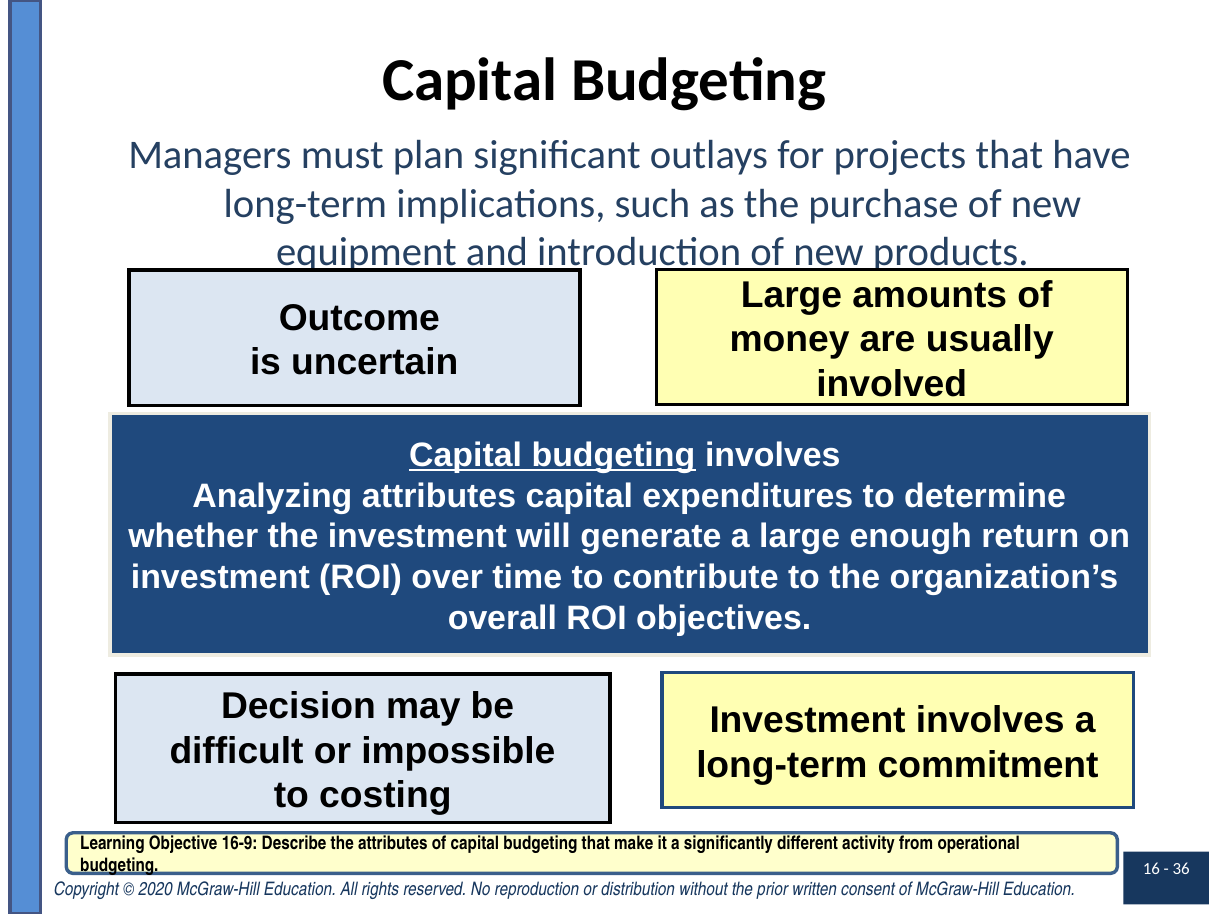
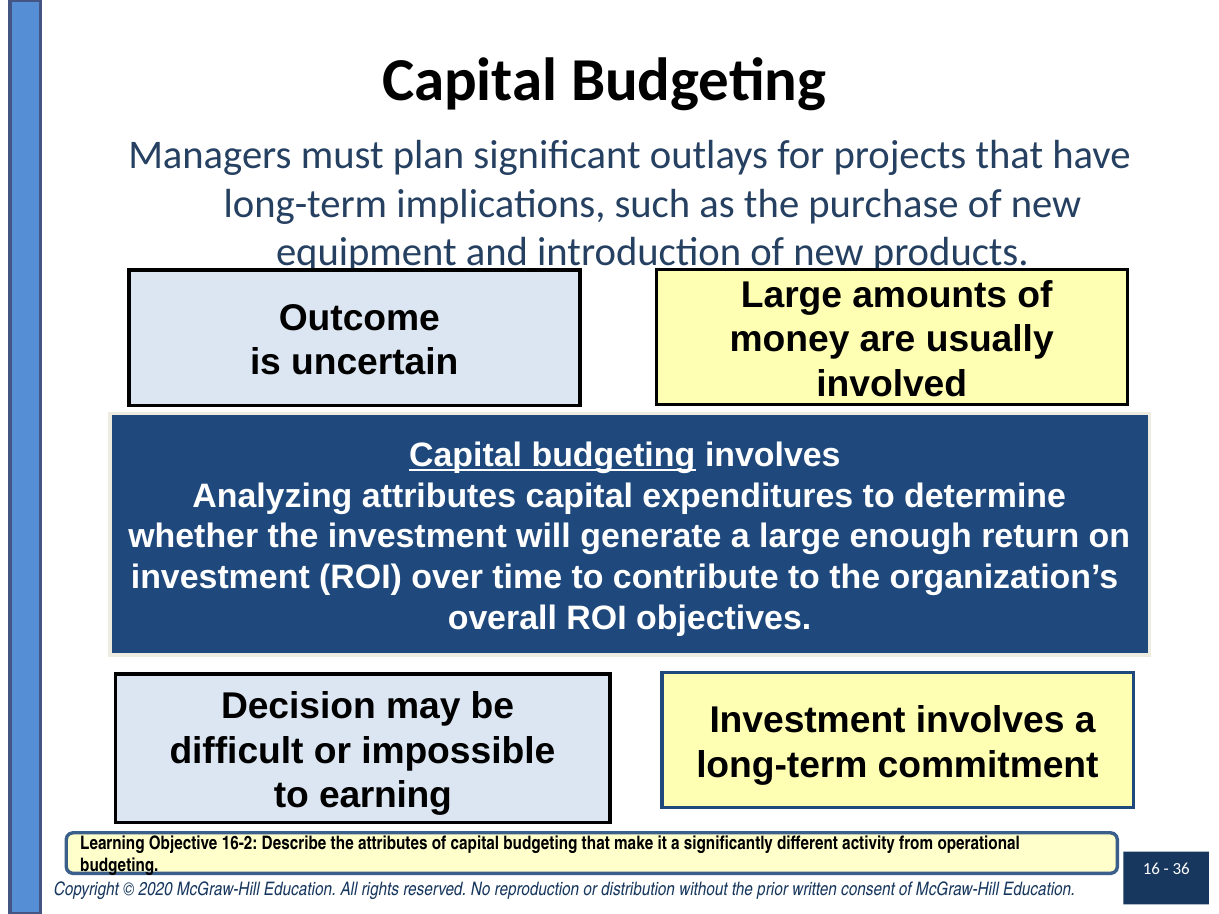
costing: costing -> earning (385, 796)
16-9: 16-9 -> 16-2 (240, 843)
